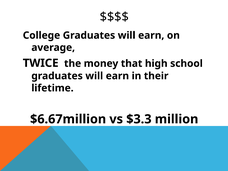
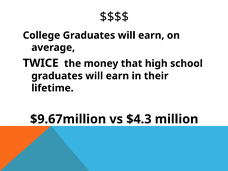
$6.67million: $6.67million -> $9.67million (68, 119)
$3.3: $3.3 -> $4.3 (139, 119)
